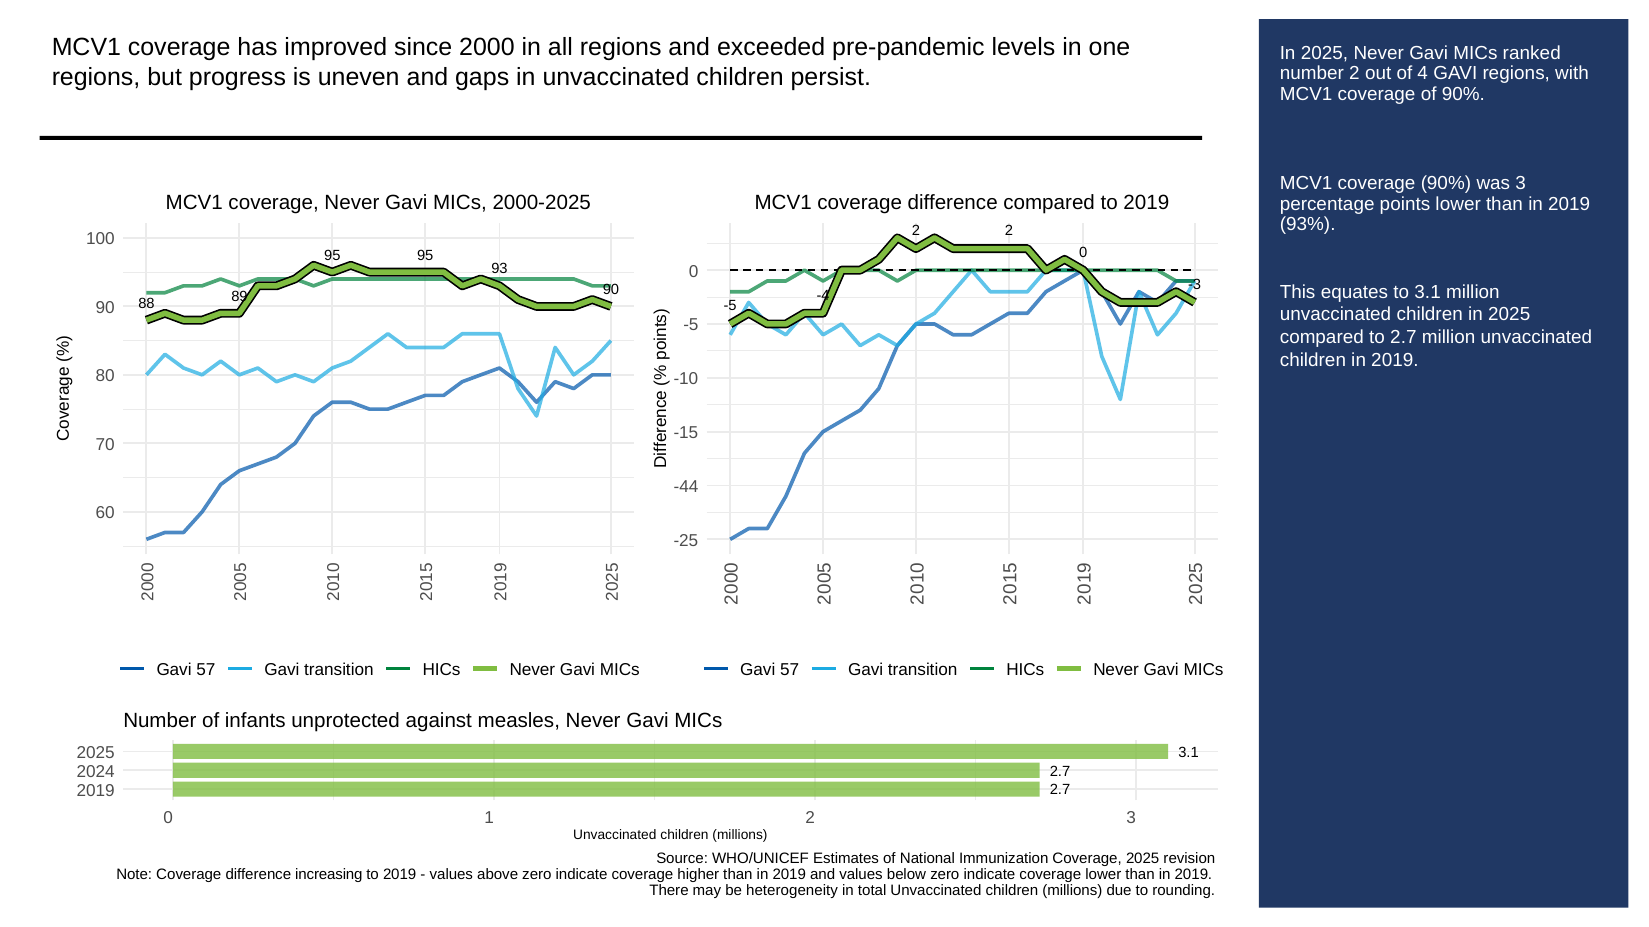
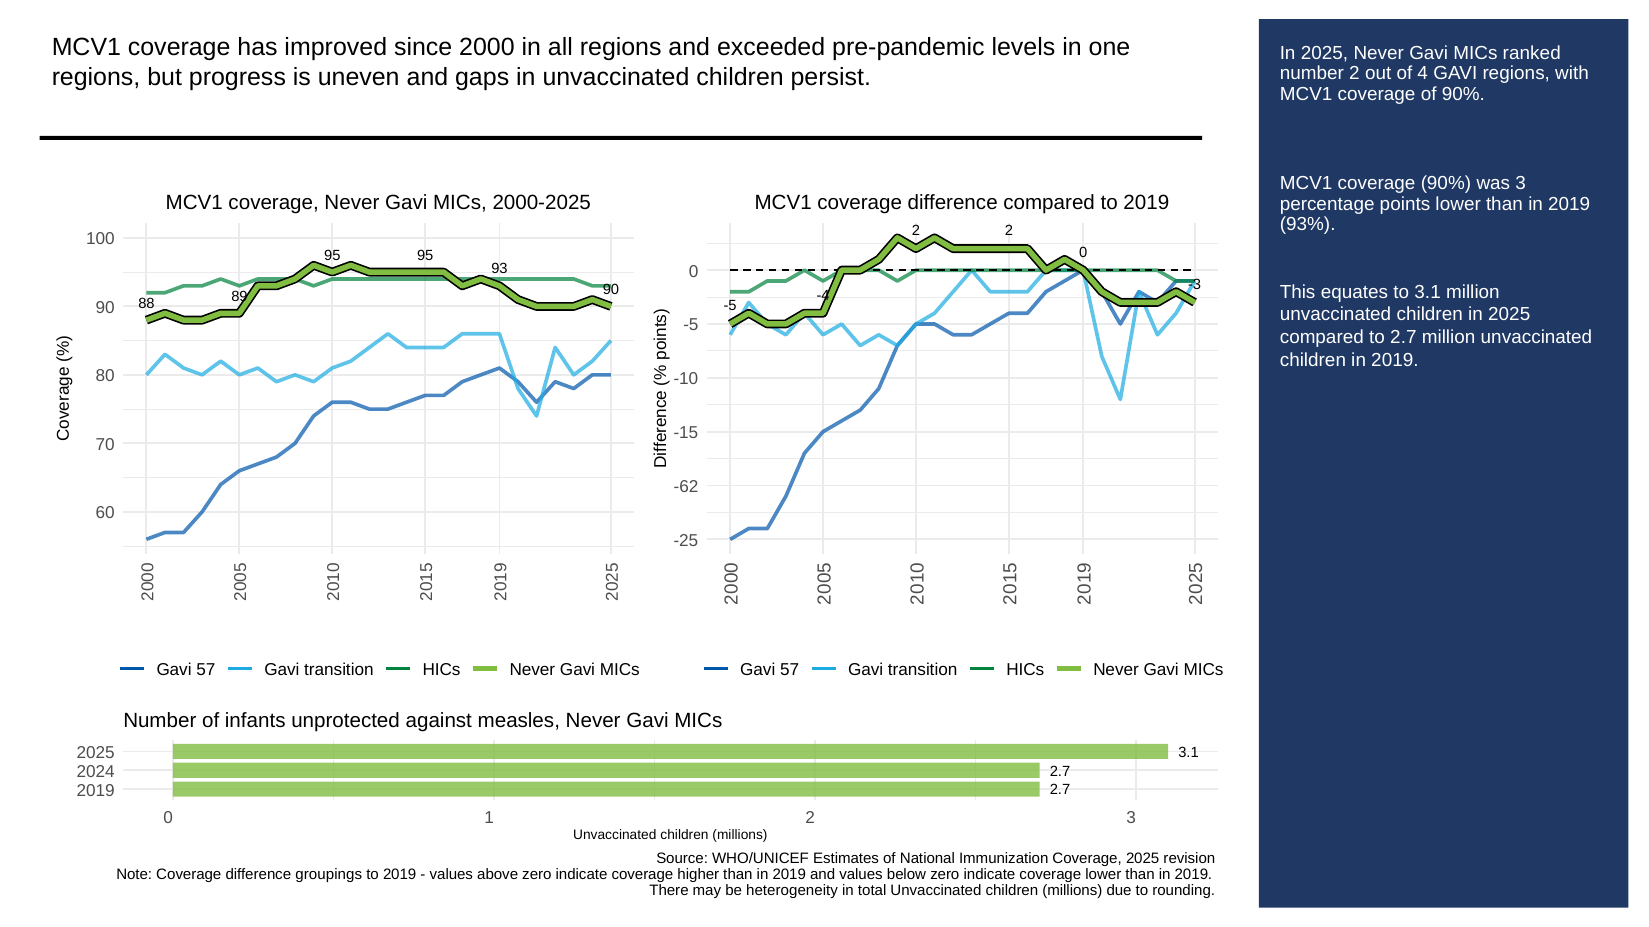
-44: -44 -> -62 (686, 487)
increasing: increasing -> groupings (329, 875)
